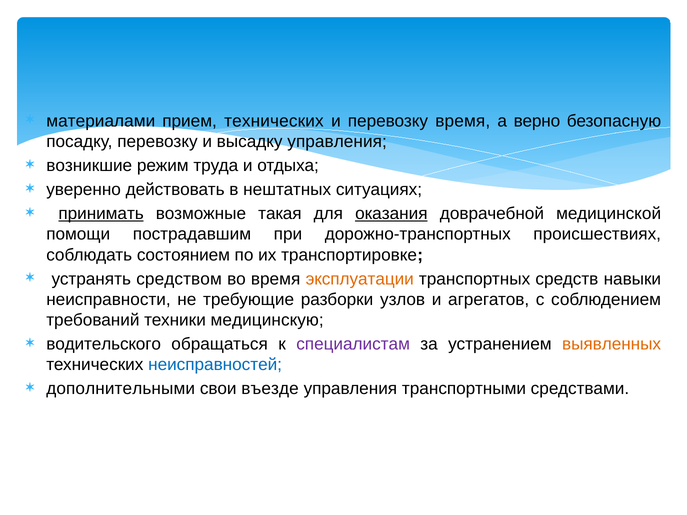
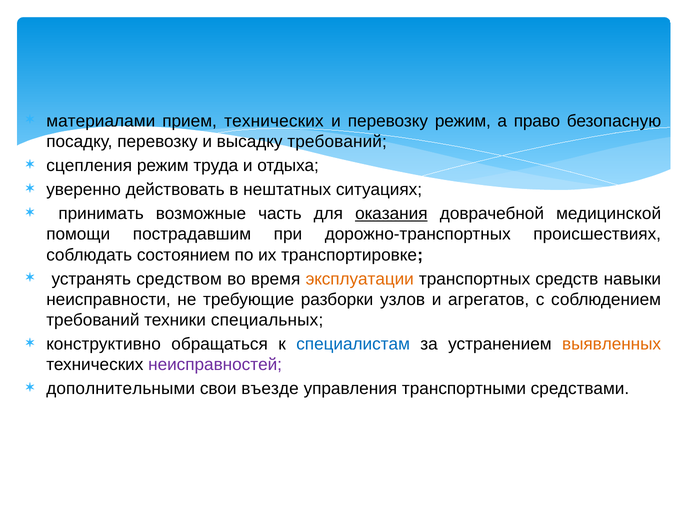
перевозку время: время -> режим (463, 121)
верно: верно -> право (537, 121)
высадку управления: управления -> требований (337, 142)
возникшие: возникшие -> сцепления (89, 166)
принимать underline: present -> none (101, 214)
такая: такая -> часть (280, 214)
медицинскую: медицинскую -> специальных (267, 320)
водительского: водительского -> конструктивно (104, 344)
специалистам colour: purple -> blue (353, 344)
неисправностей colour: blue -> purple (215, 365)
